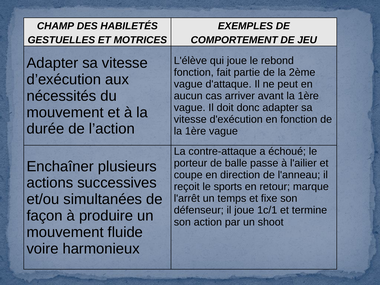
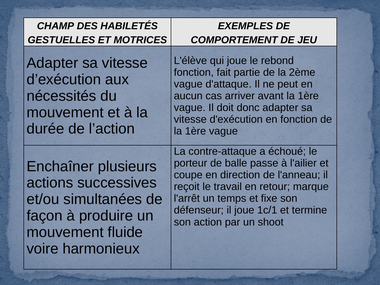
sports: sports -> travail (228, 187)
